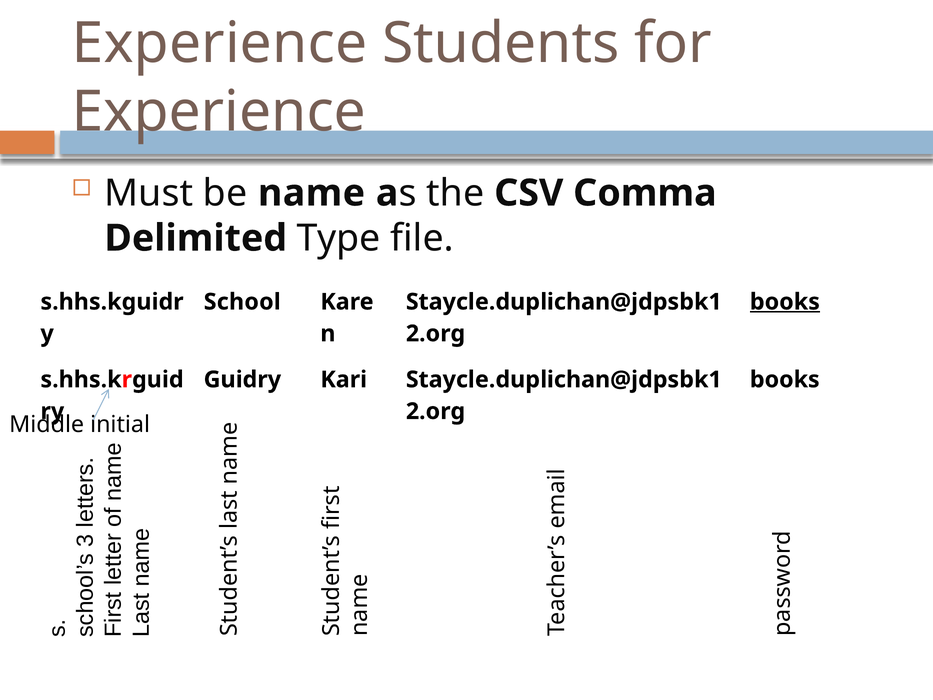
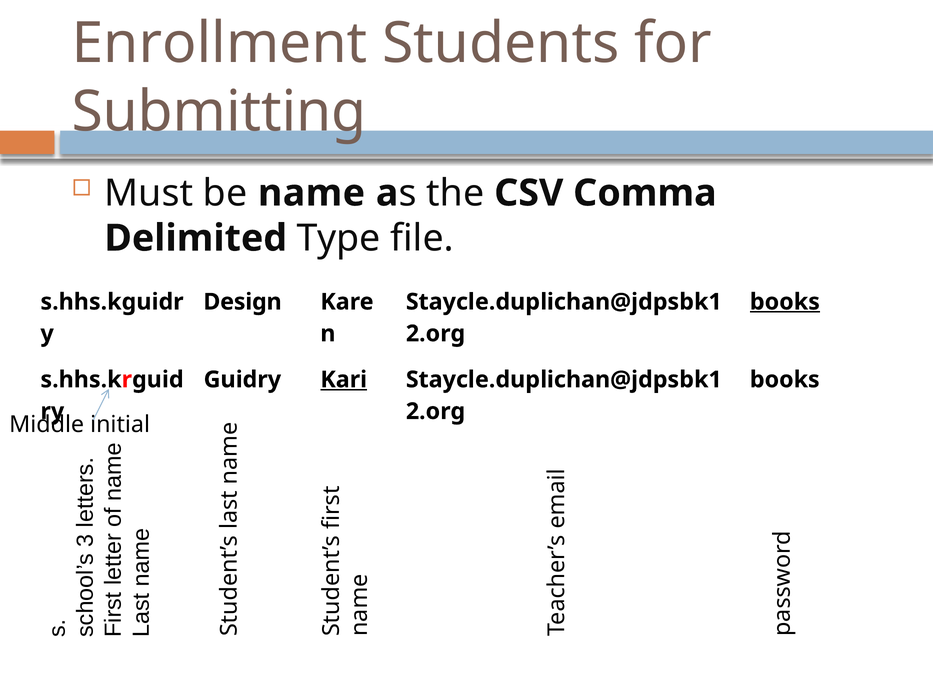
Experience: Experience -> Enrollment (220, 44)
Experience: Experience -> Submitting (219, 112)
School: School -> Design (242, 302)
Kari underline: none -> present (344, 379)
